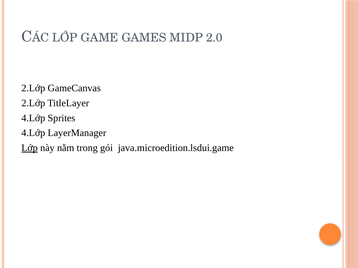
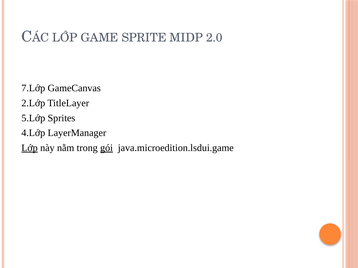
GAMES: GAMES -> SPRITE (144, 38)
2.Lớp: 2.Lớp -> 7.Lớp (33, 88)
4.Lớp: 4.Lớp -> 5.Lớp (33, 118)
gói underline: none -> present (107, 148)
